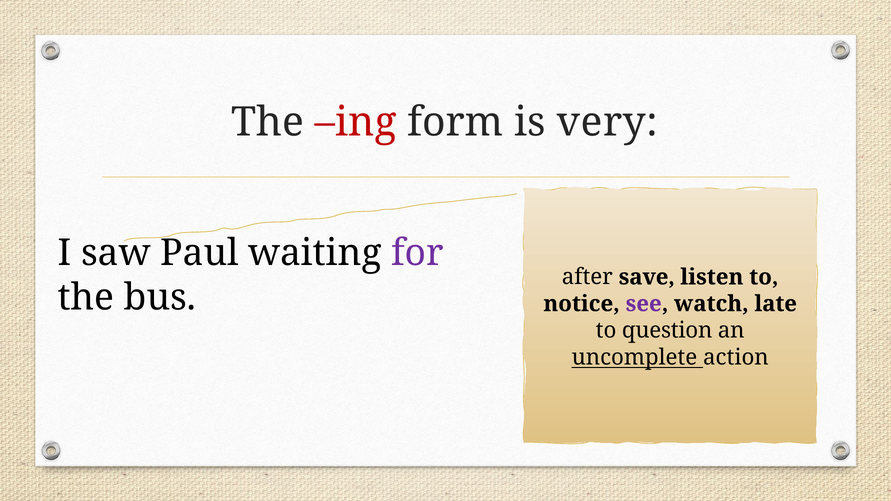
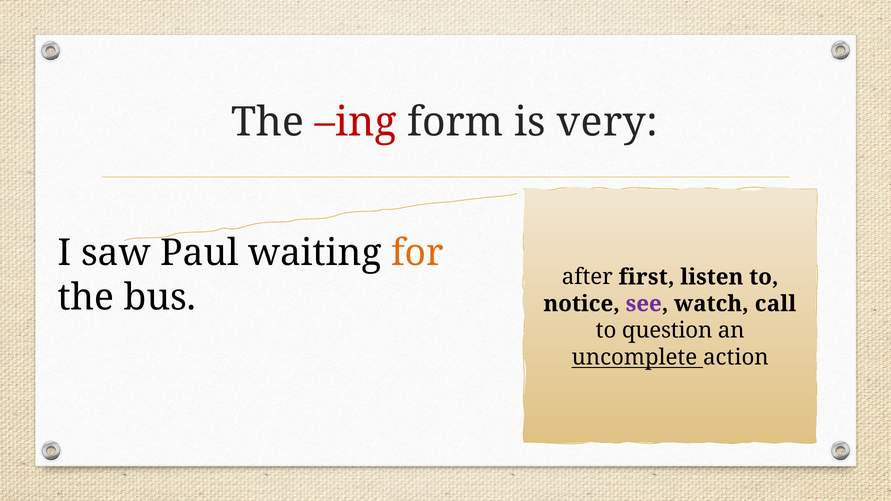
for colour: purple -> orange (418, 253)
save: save -> first (647, 277)
late: late -> call (776, 304)
